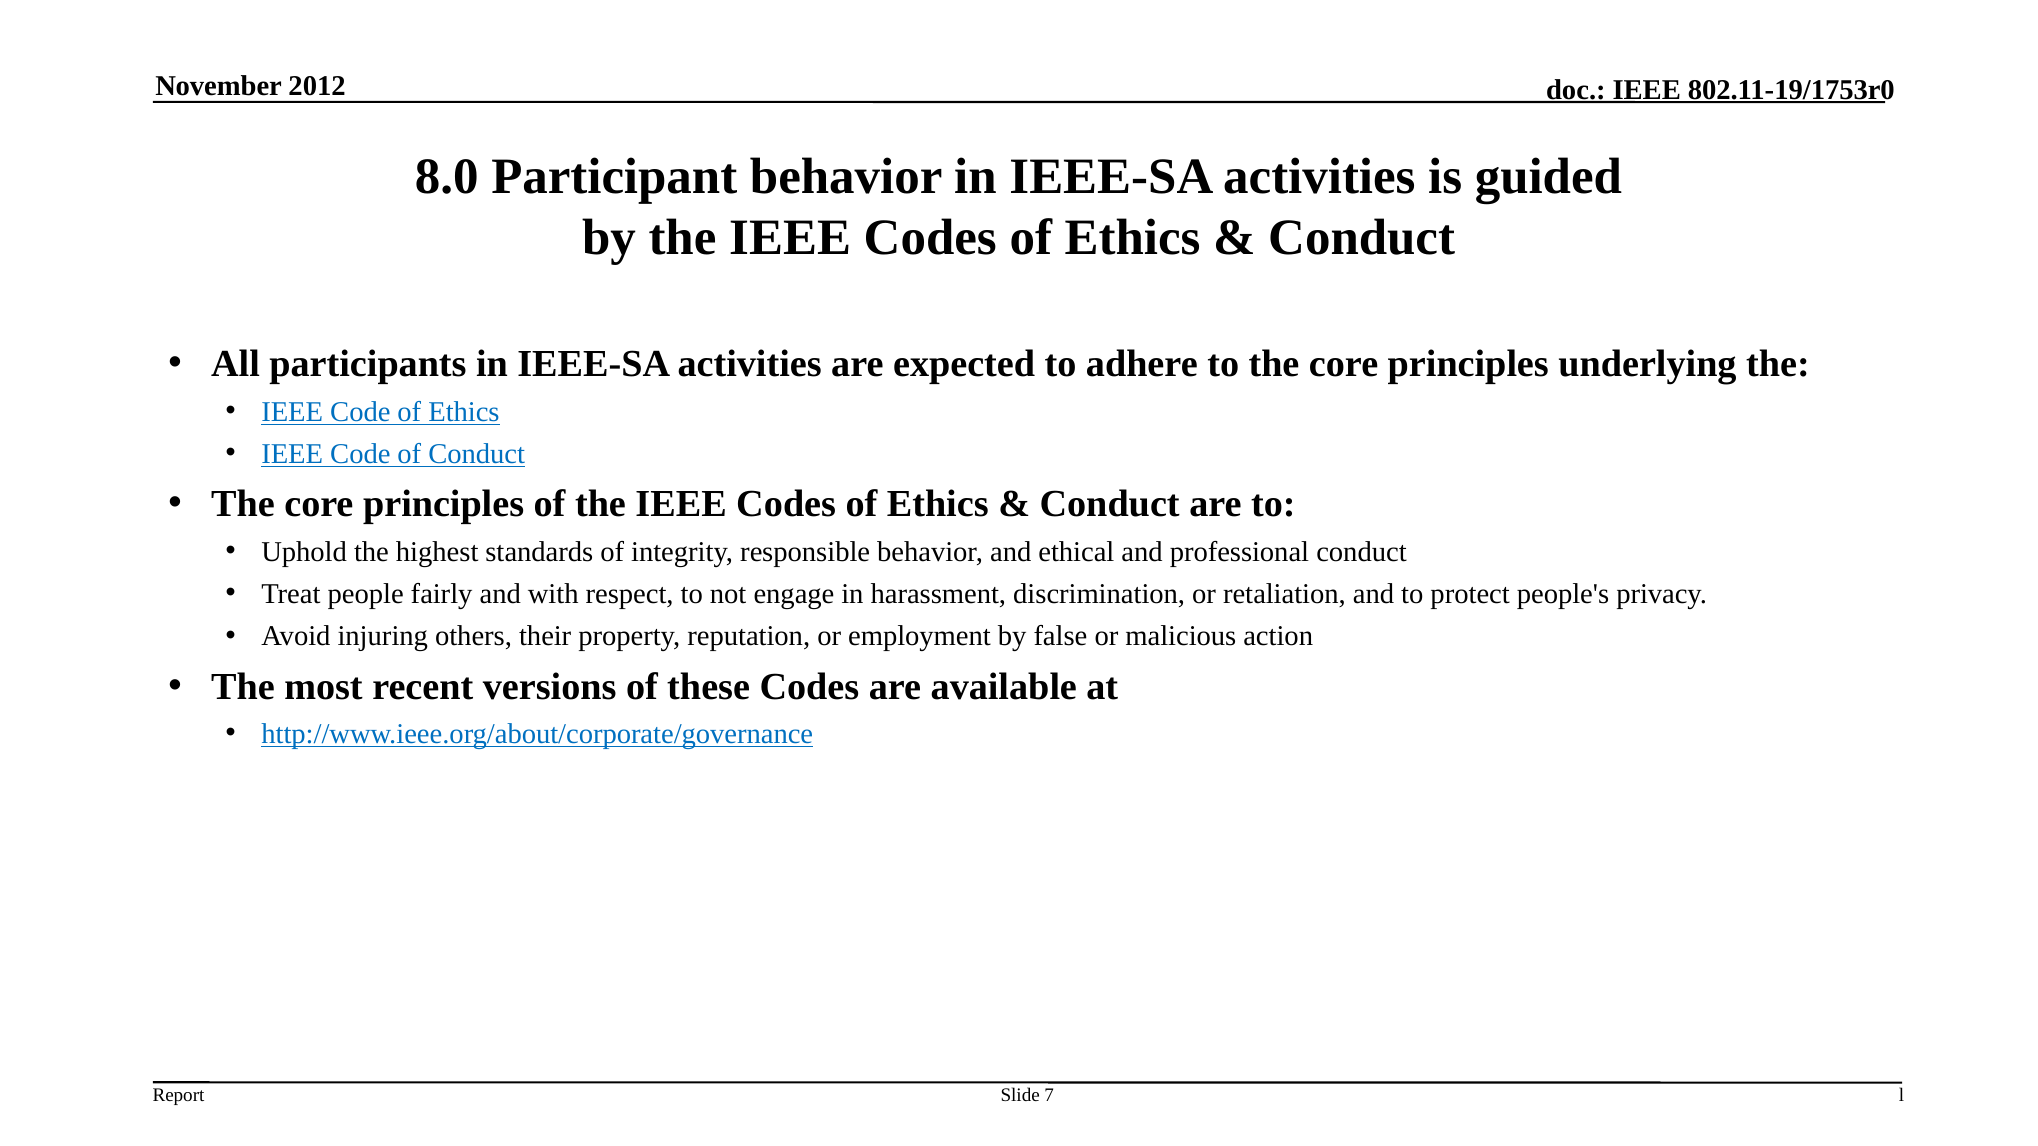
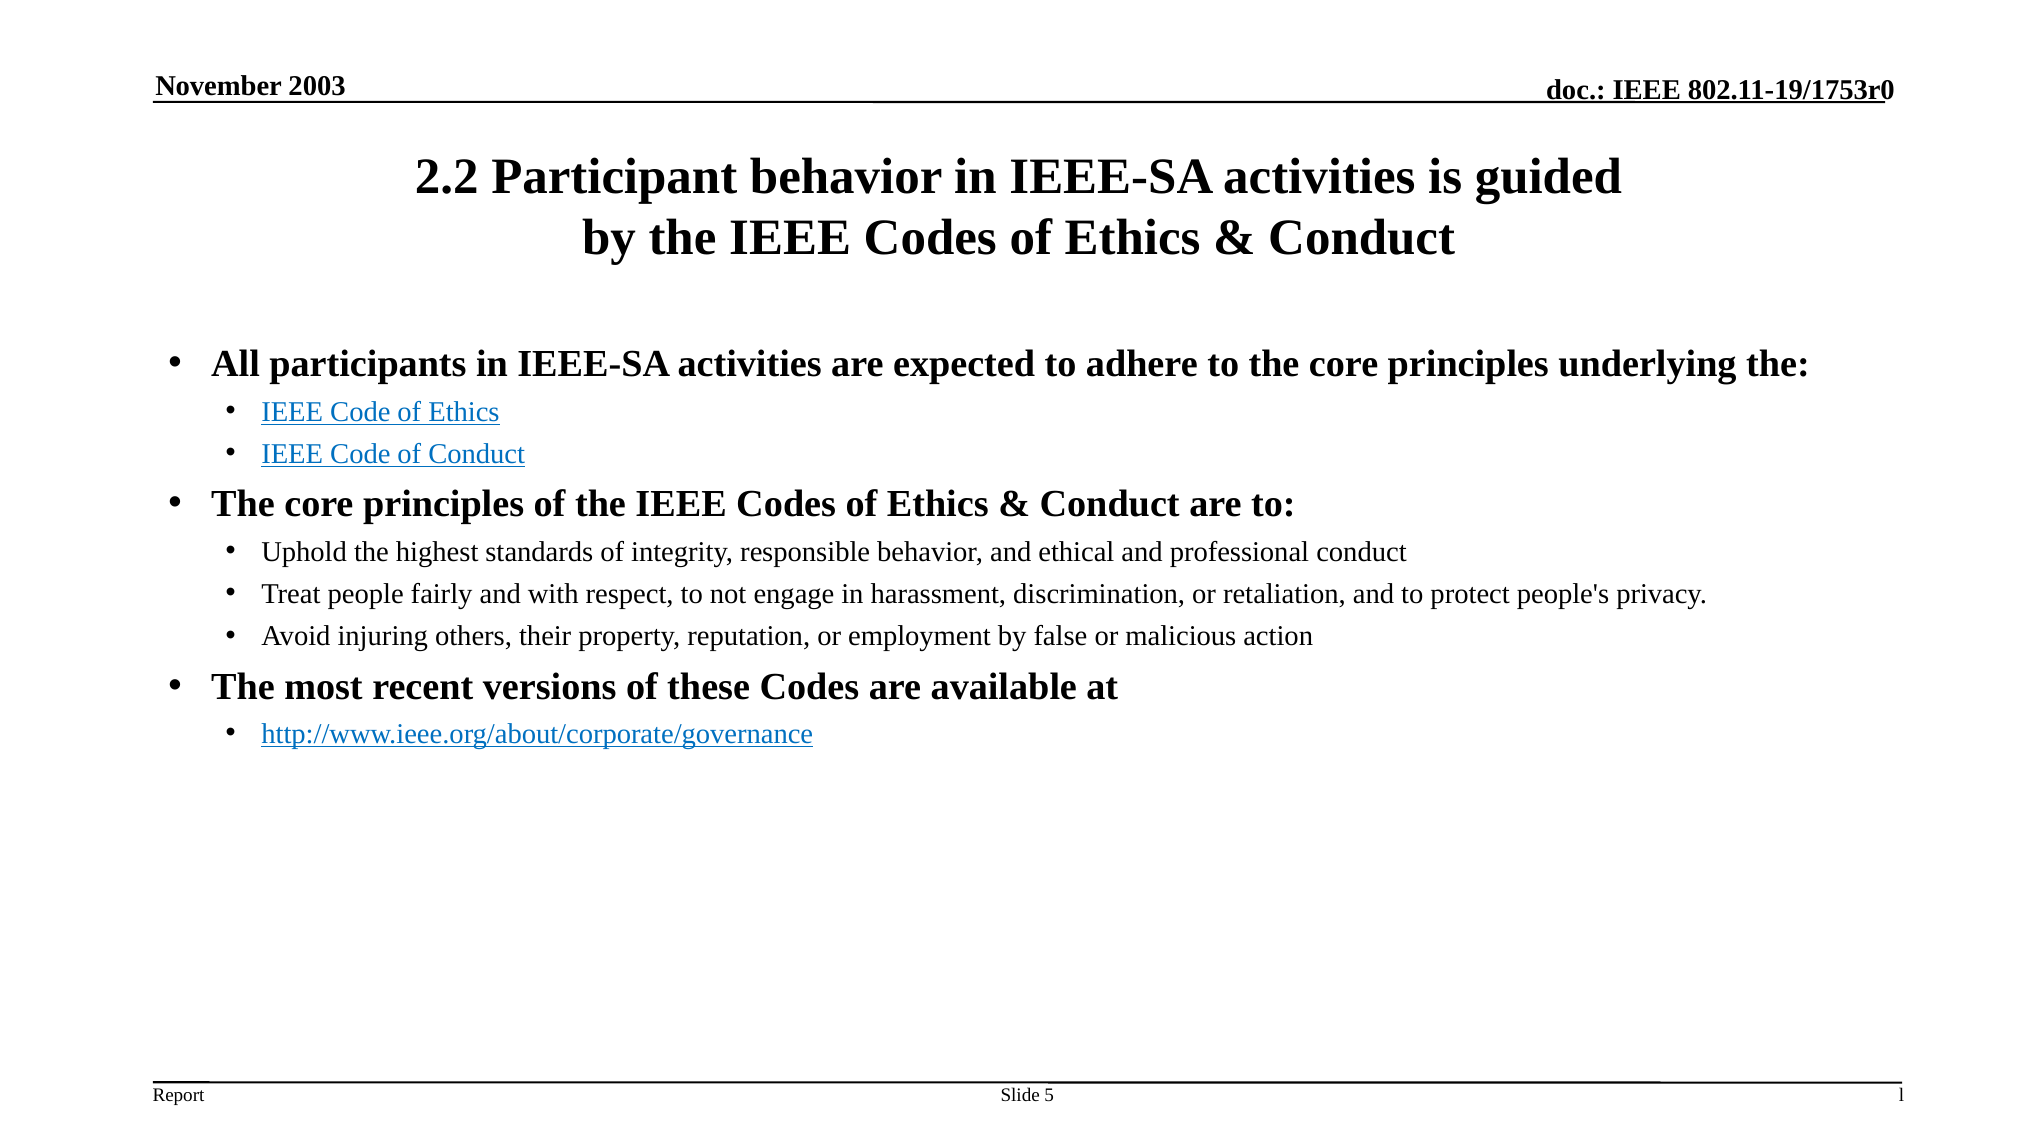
2012: 2012 -> 2003 (317, 86)
8.0: 8.0 -> 2.2 (447, 177)
7: 7 -> 5 (1049, 1095)
